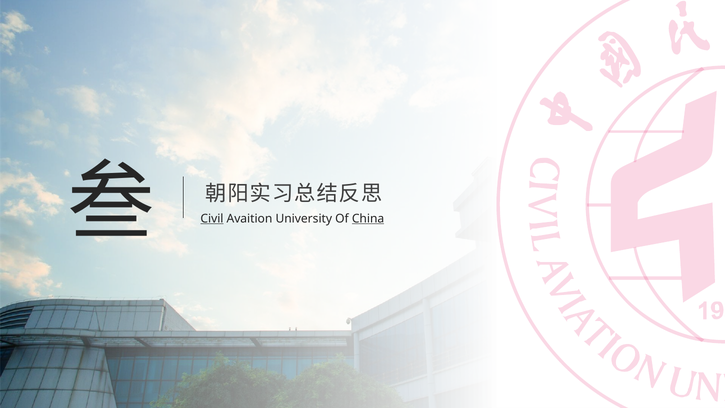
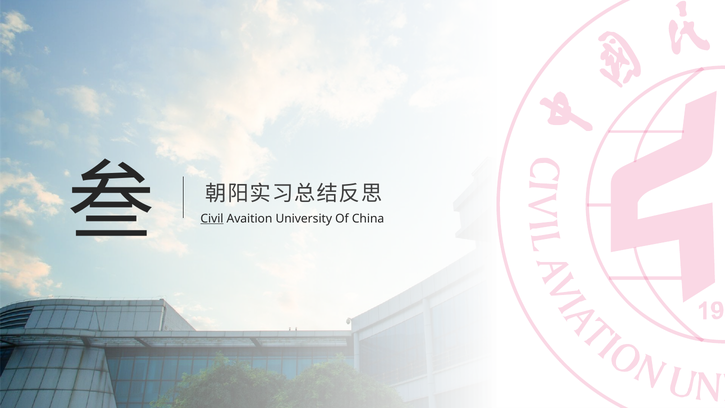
China underline: present -> none (368, 219)
